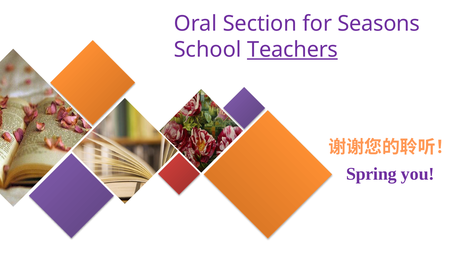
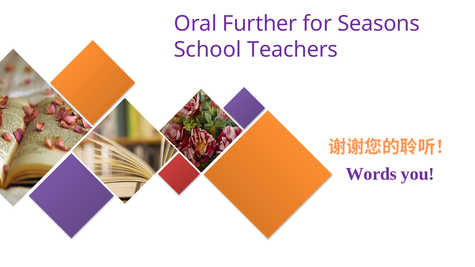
Section: Section -> Further (260, 24)
Teachers underline: present -> none (293, 50)
Spring: Spring -> Words (371, 174)
